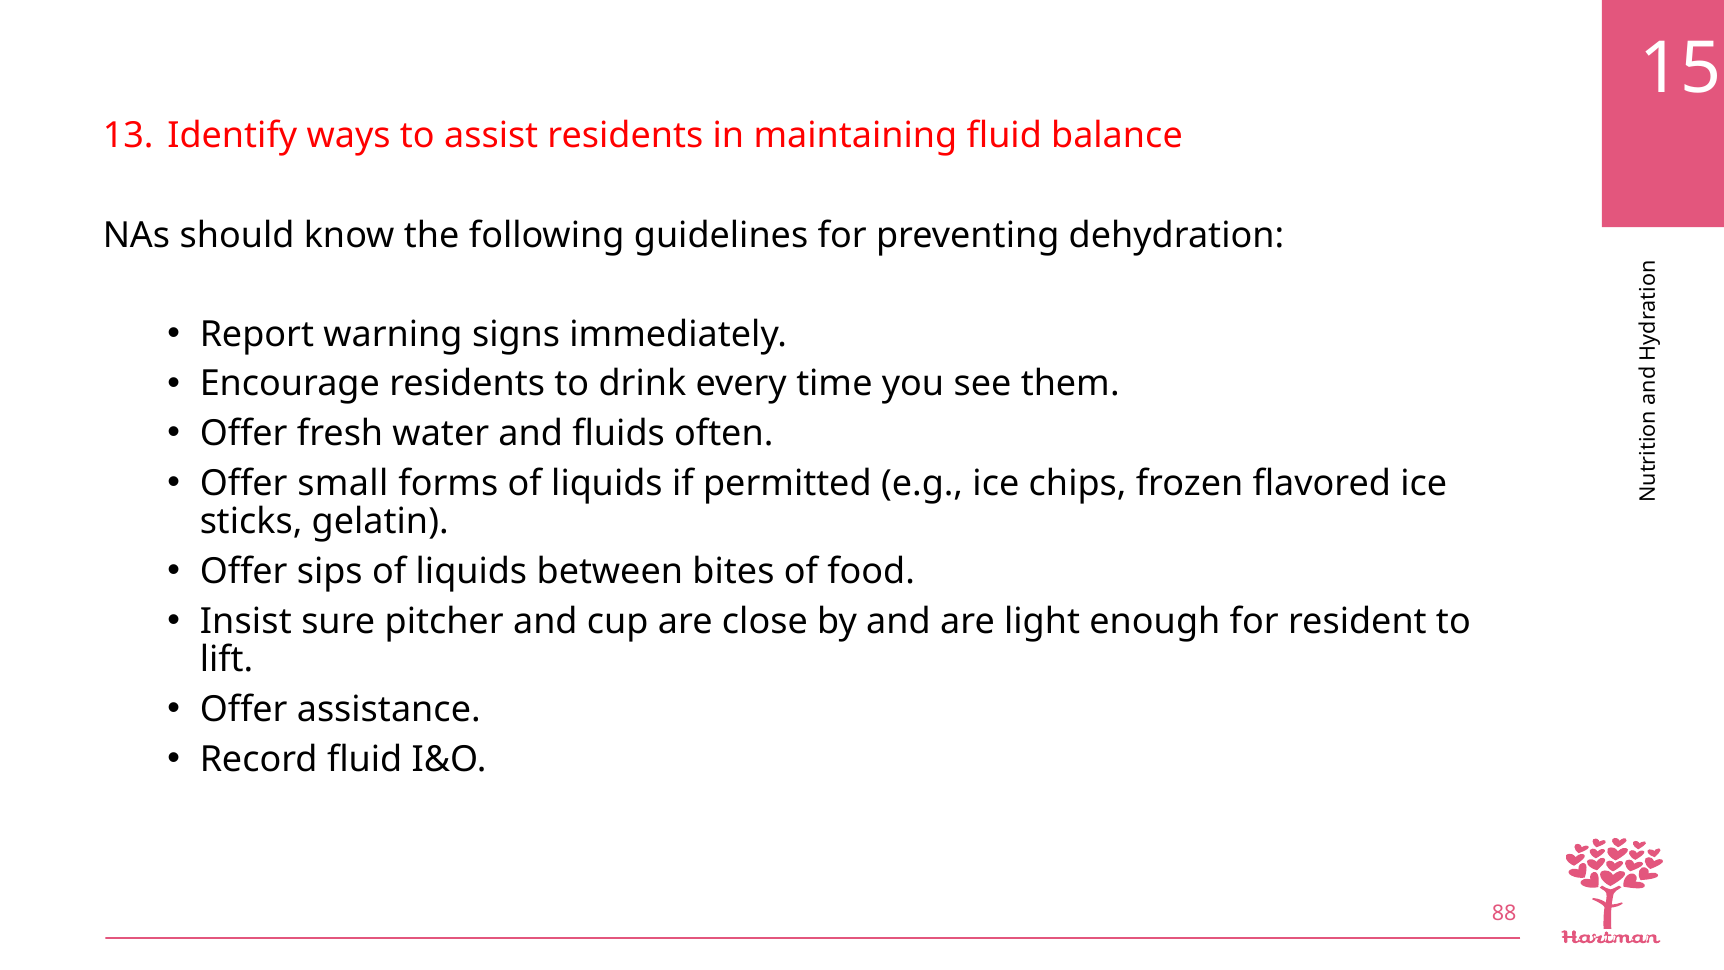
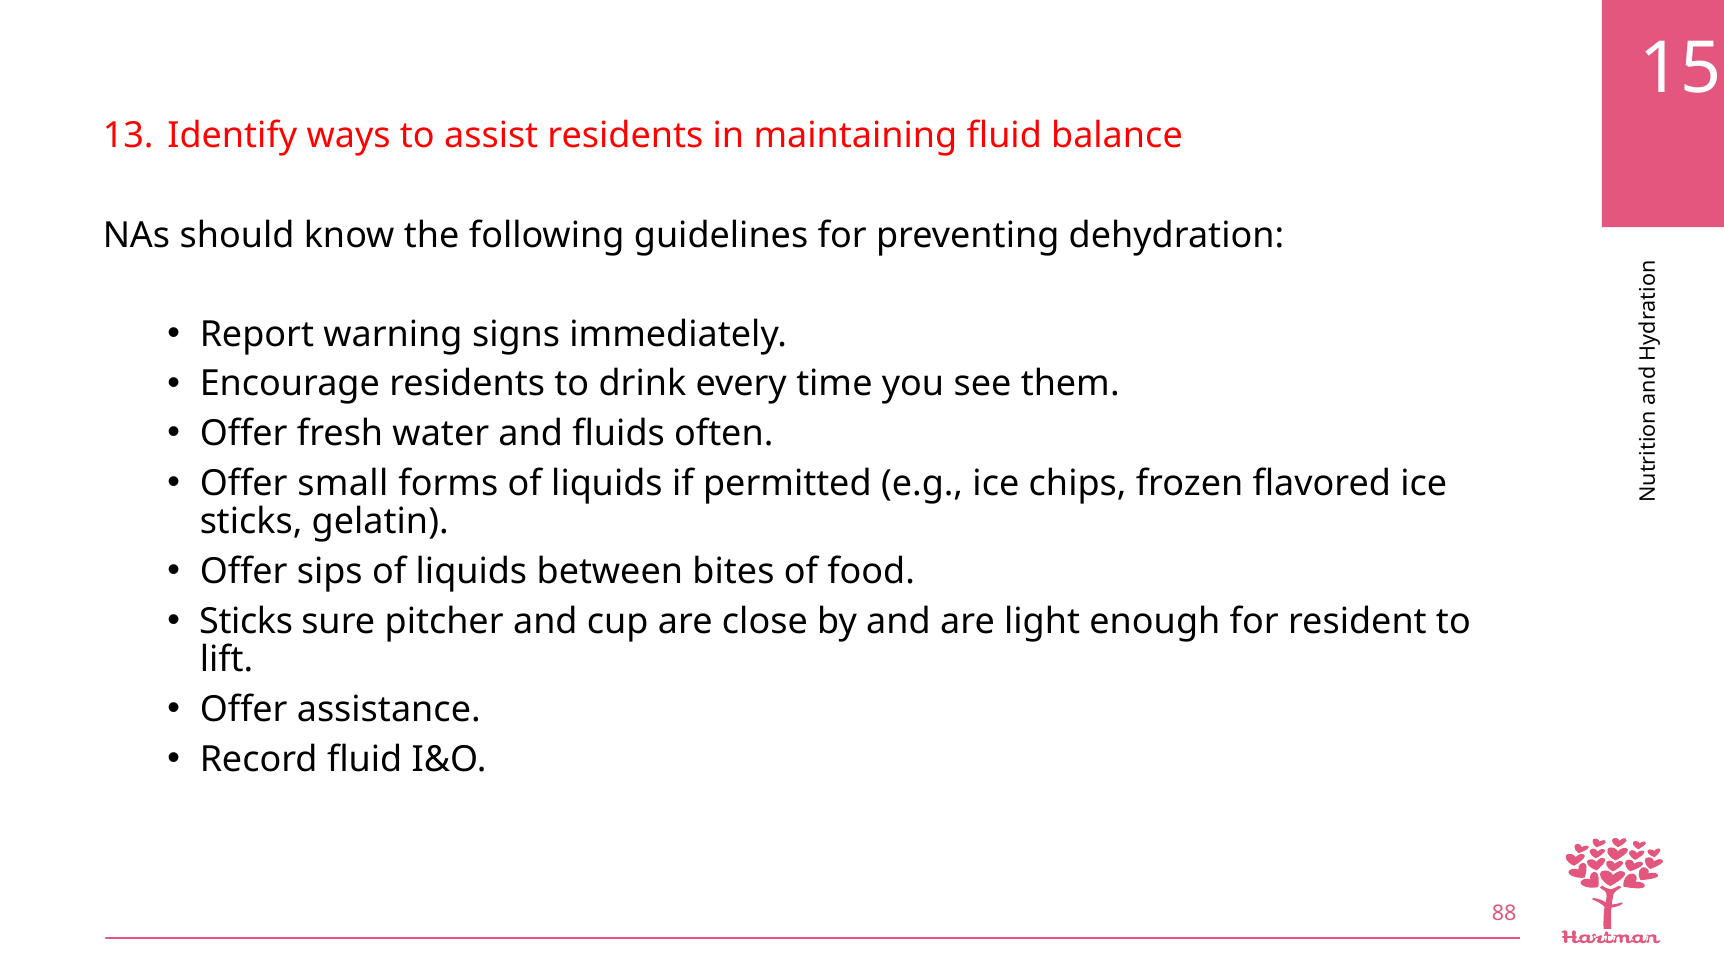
Insist: Insist -> Sticks (246, 621)
